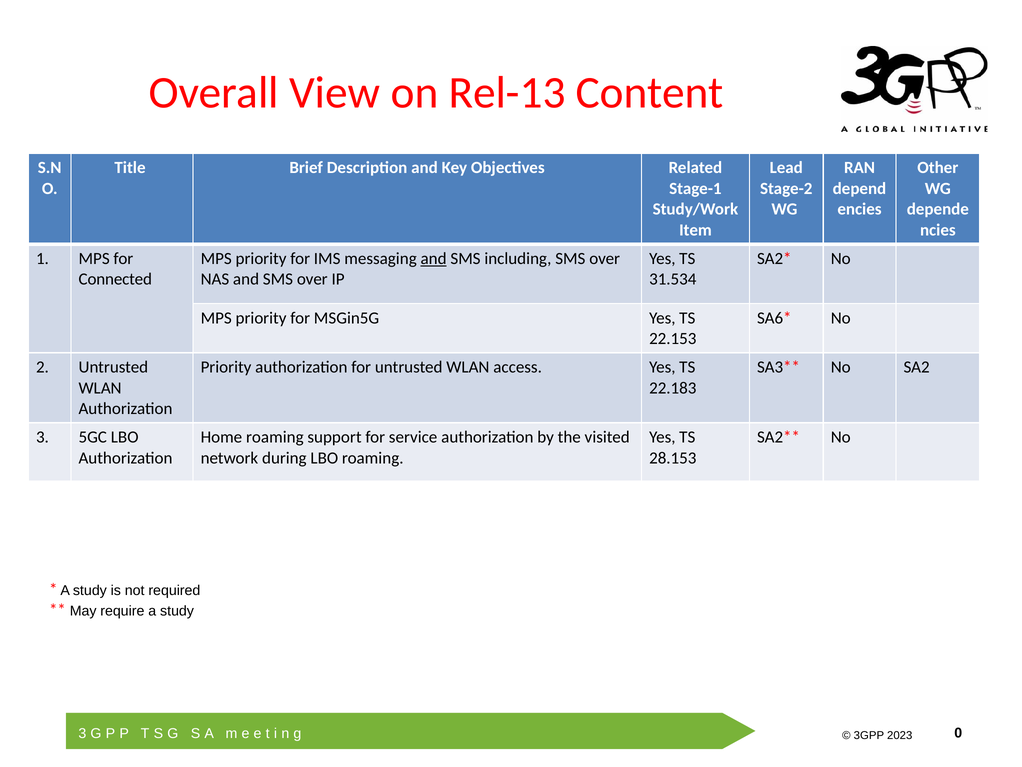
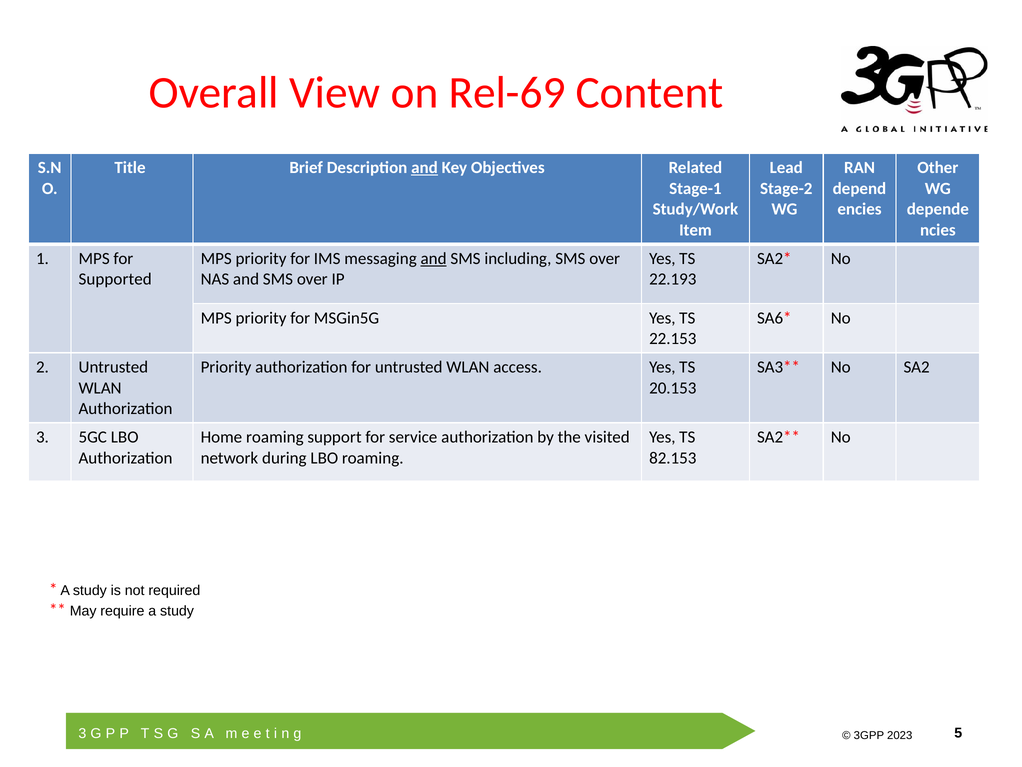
Rel-13: Rel-13 -> Rel-69 (507, 93)
and underline: none -> present (425, 168)
Connected: Connected -> Supported (115, 279)
31.534: 31.534 -> 22.193 (673, 279)
22.183: 22.183 -> 20.153 (673, 388)
28.153: 28.153 -> 82.153 (673, 458)
0: 0 -> 5 (958, 733)
